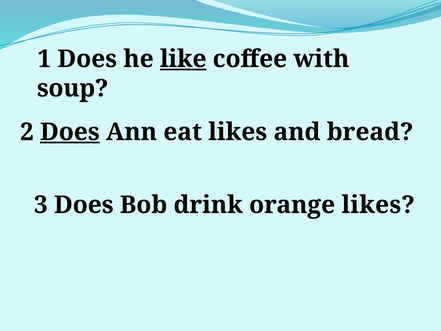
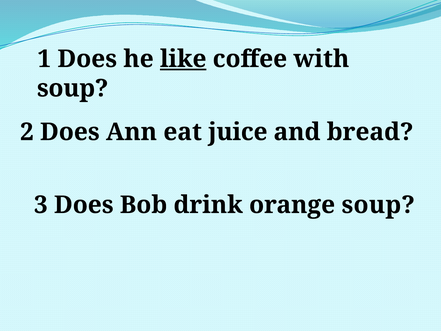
Does underline: present -> none (70, 132)
eat likes: likes -> juice (238, 132)
orange likes: likes -> soup (378, 205)
